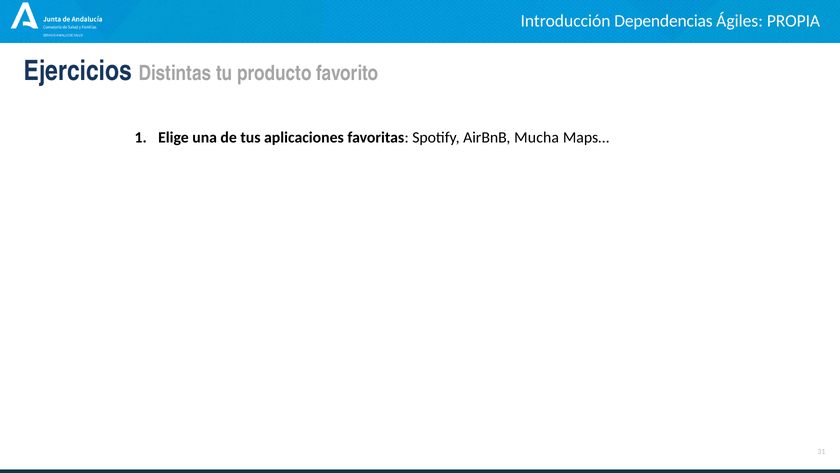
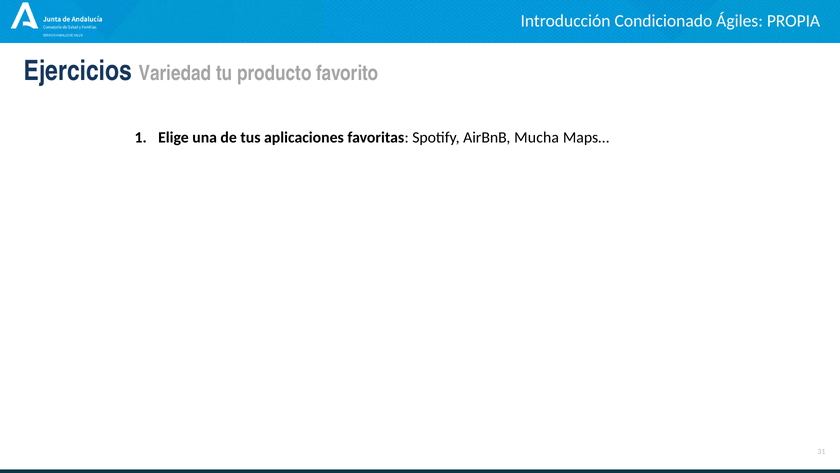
Dependencias: Dependencias -> Condicionado (663, 21)
Distintas: Distintas -> Variedad (175, 73)
